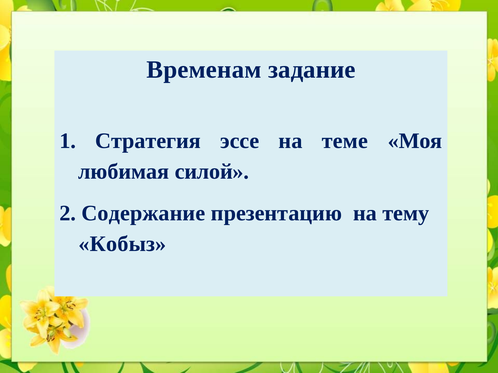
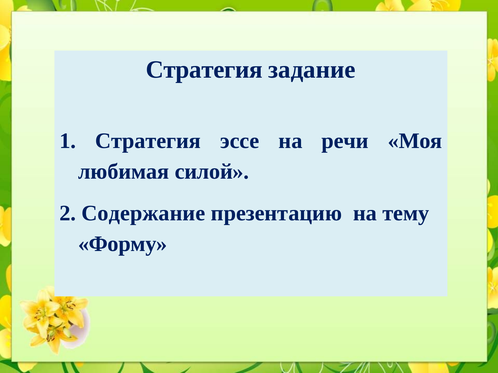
Временам: Временам -> Стратегия (204, 70)
теме: теме -> речи (345, 141)
Кобыз: Кобыз -> Форму (123, 244)
